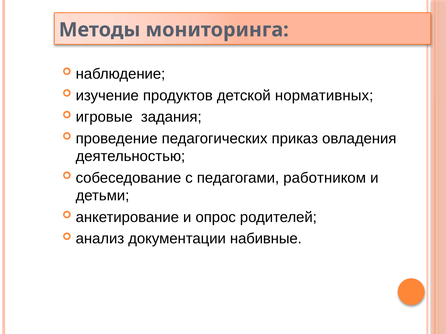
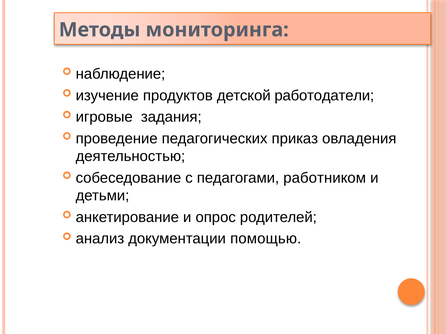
нормативных: нормативных -> работодатели (324, 96)
набивные: набивные -> помощью (266, 239)
